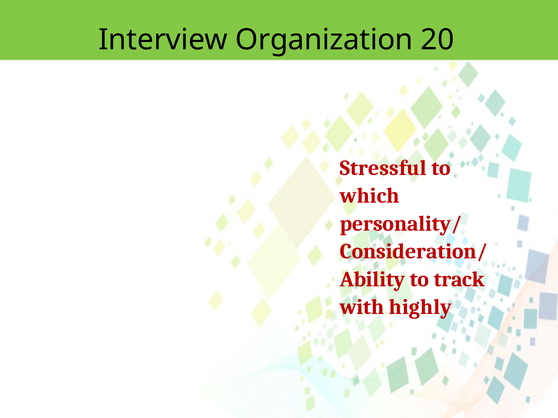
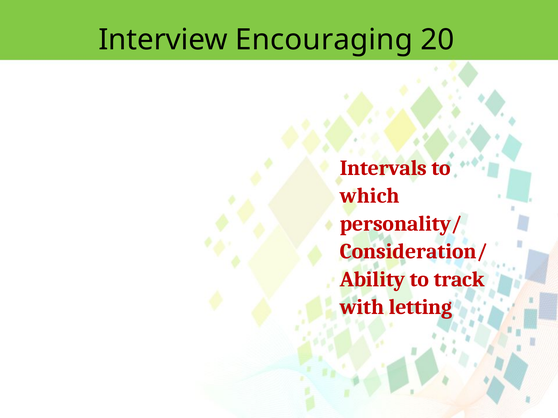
Organization: Organization -> Encouraging (324, 40)
Stressful: Stressful -> Intervals (383, 168)
highly: highly -> letting (420, 307)
